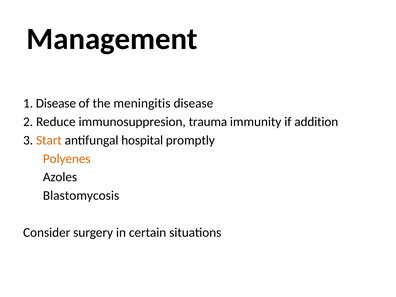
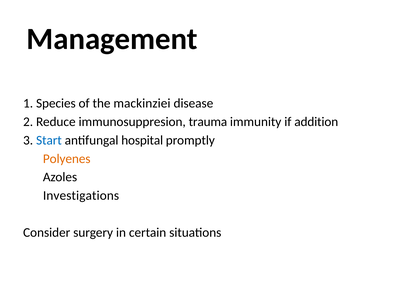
1 Disease: Disease -> Species (56, 103)
meningitis: meningitis -> mackinziei (142, 103)
Start colour: orange -> blue (49, 140)
Blastomycosis: Blastomycosis -> Investigations (81, 196)
